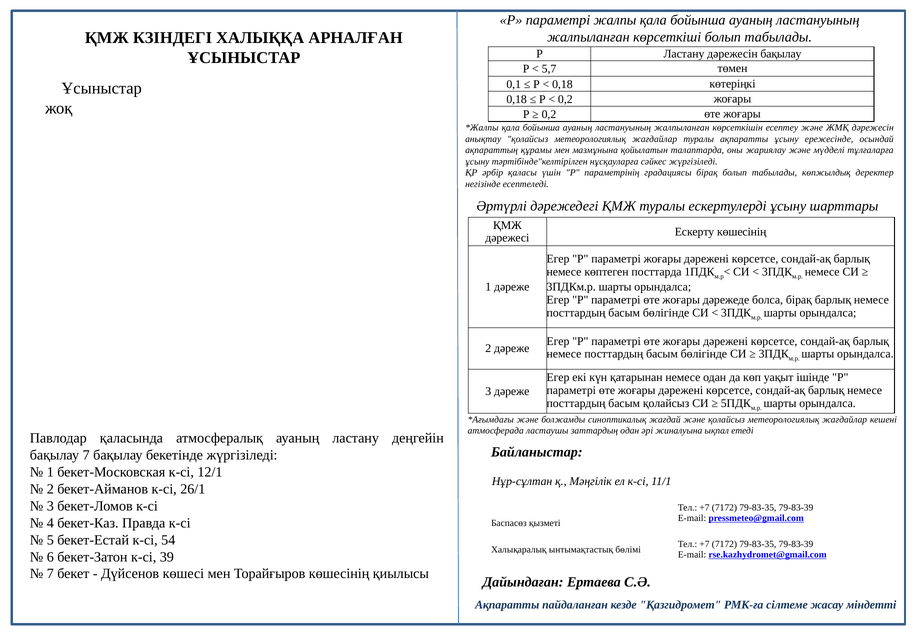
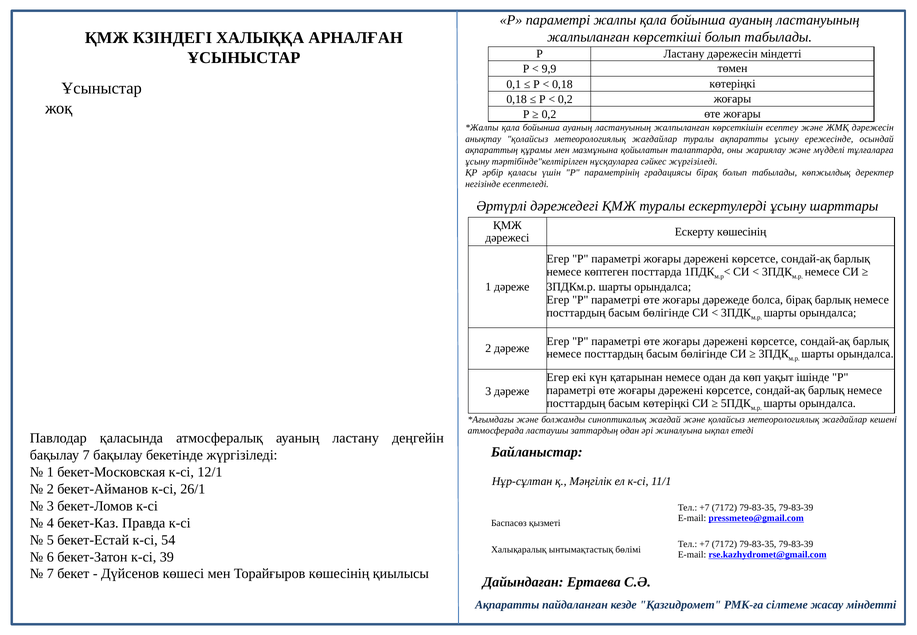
дәрежесін бақылау: бақылау -> міндетті (781, 54)
5,7: 5,7 -> 9,9 (549, 69)
басым қолайсыз: қолайсыз -> көтеріңкі (666, 403)
